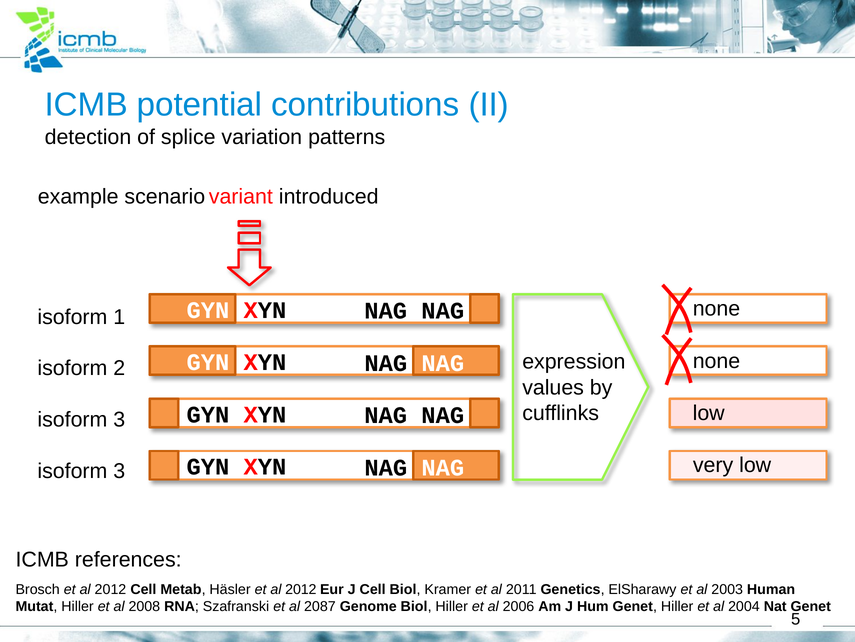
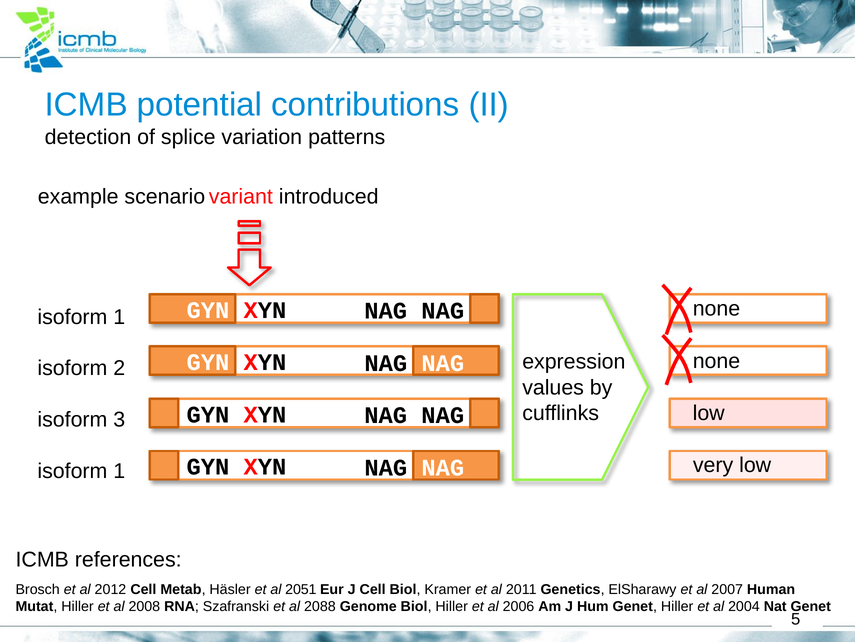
3: 3 -> 1 (119, 471)
Häsler et al 2012: 2012 -> 2051 (301, 589)
2003: 2003 -> 2007 (727, 589)
2087: 2087 -> 2088 (320, 606)
